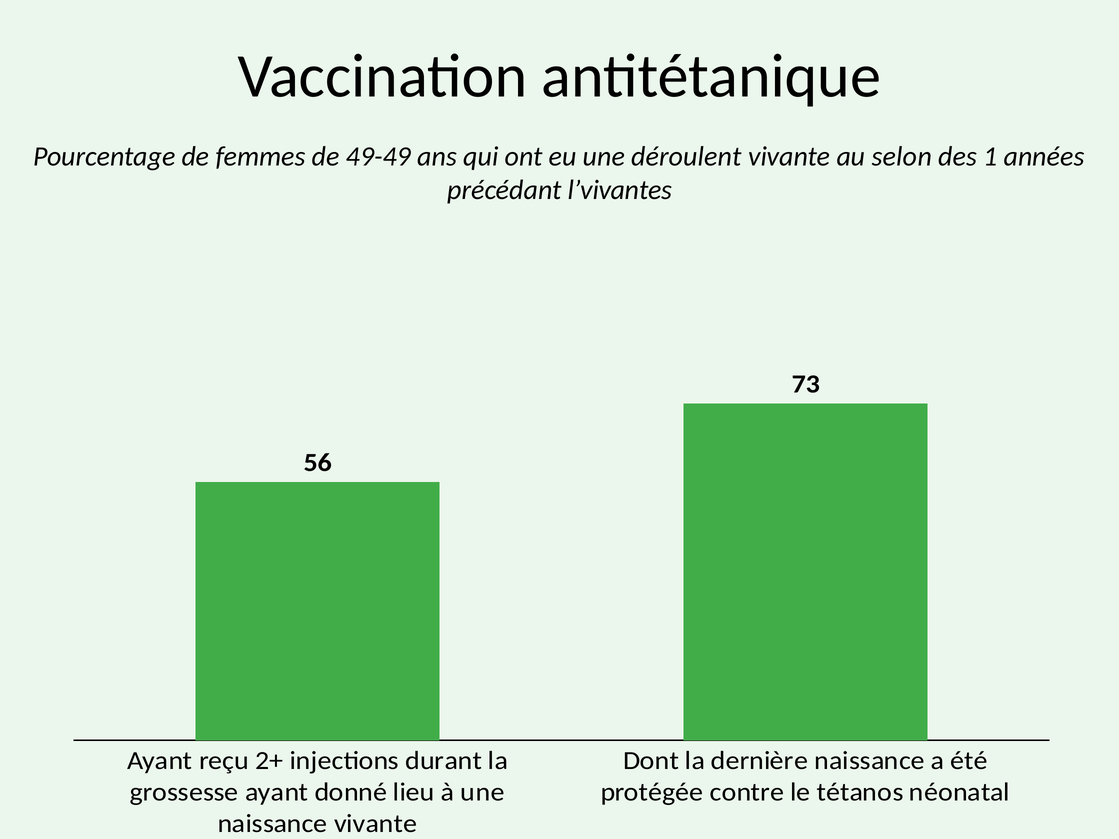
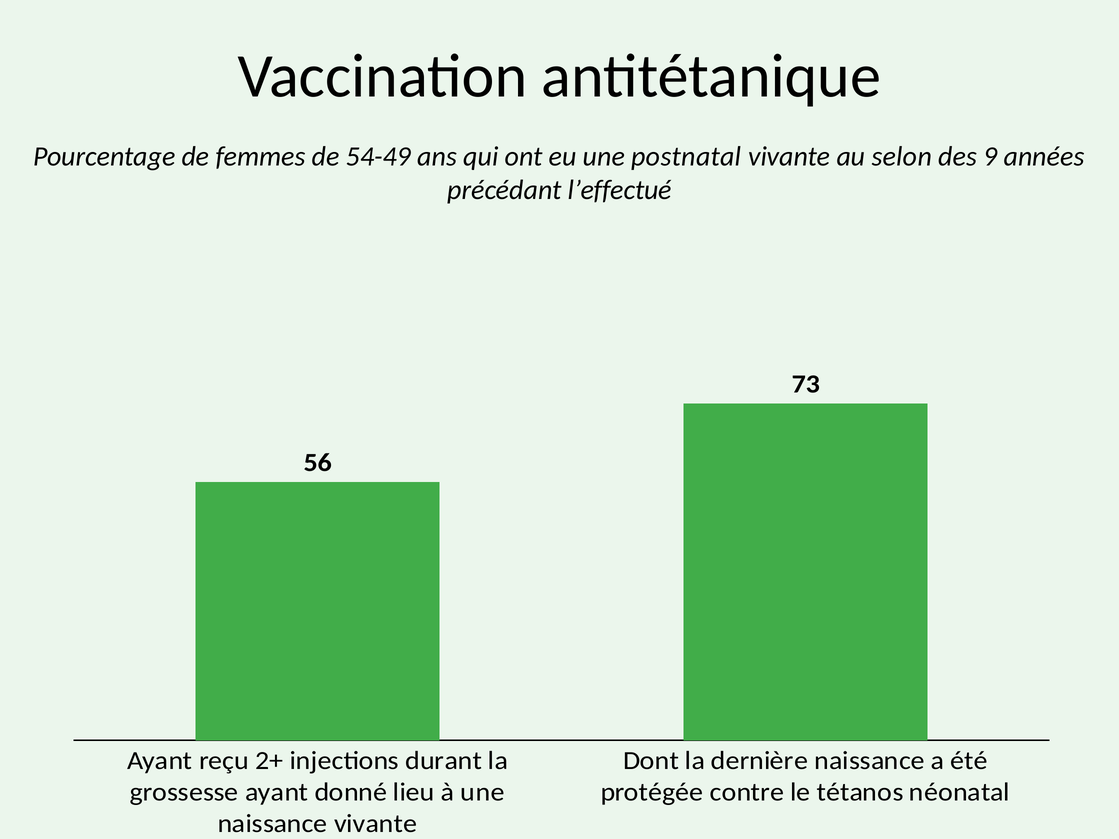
49-49: 49-49 -> 54-49 (378, 157)
déroulent: déroulent -> postnatal (686, 157)
1: 1 -> 9 (990, 157)
l’vivantes: l’vivantes -> l’effectué (620, 190)
